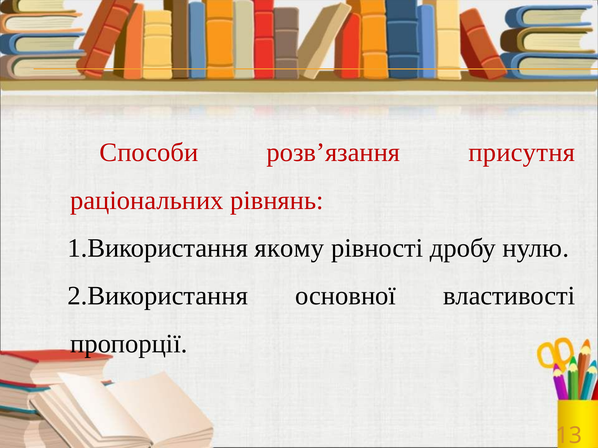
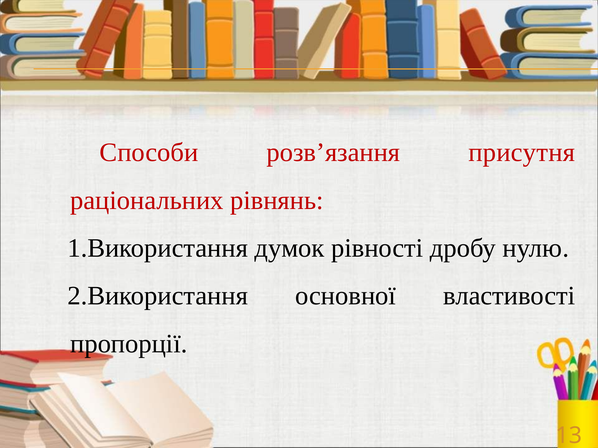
якому: якому -> думок (290, 248)
